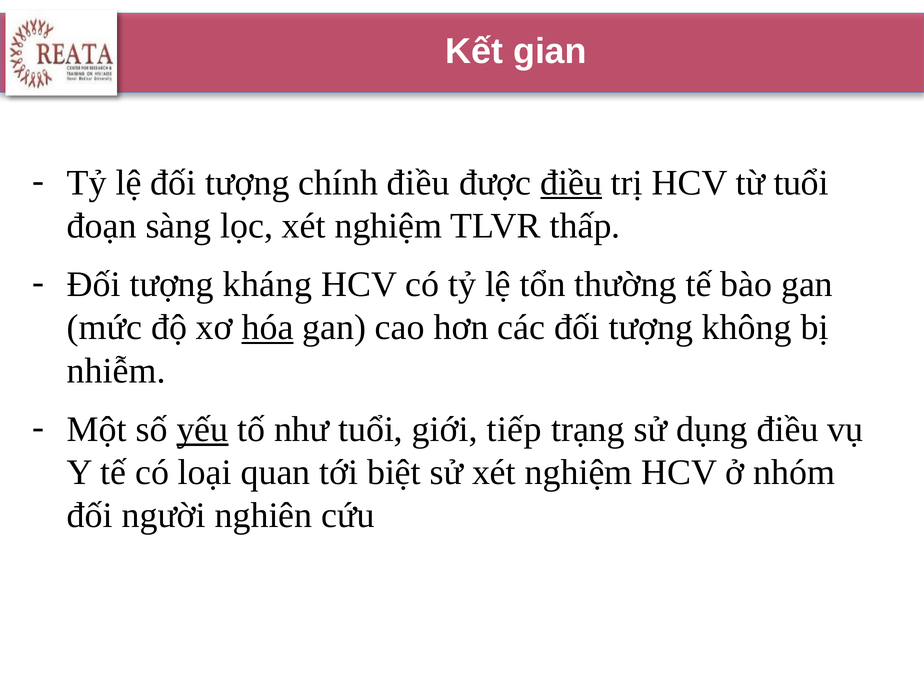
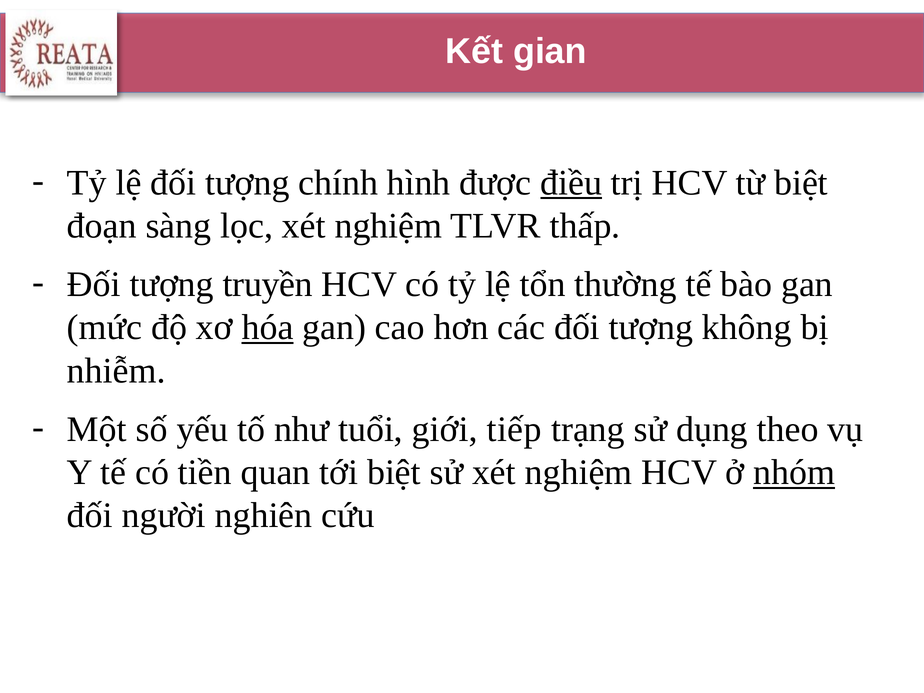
chính điều: điều -> hình (419, 183)
từ tuổi: tuổi -> biệt (801, 183)
kháng: kháng -> truyền (268, 284)
yếu underline: present -> none (202, 429)
dụng điều: điều -> theo (788, 429)
loại: loại -> tiền (205, 472)
nhóm underline: none -> present (794, 472)
